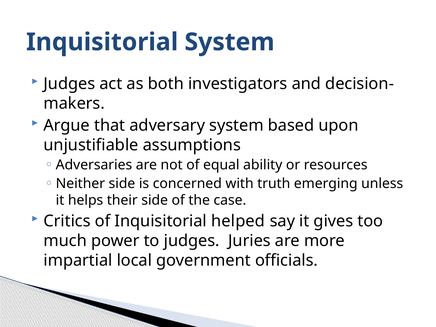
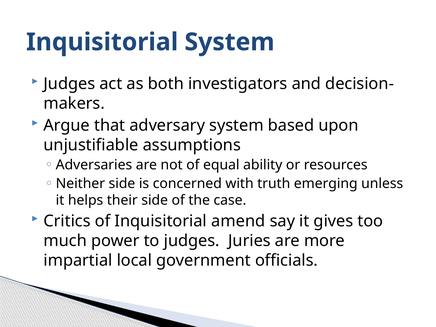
helped: helped -> amend (238, 221)
